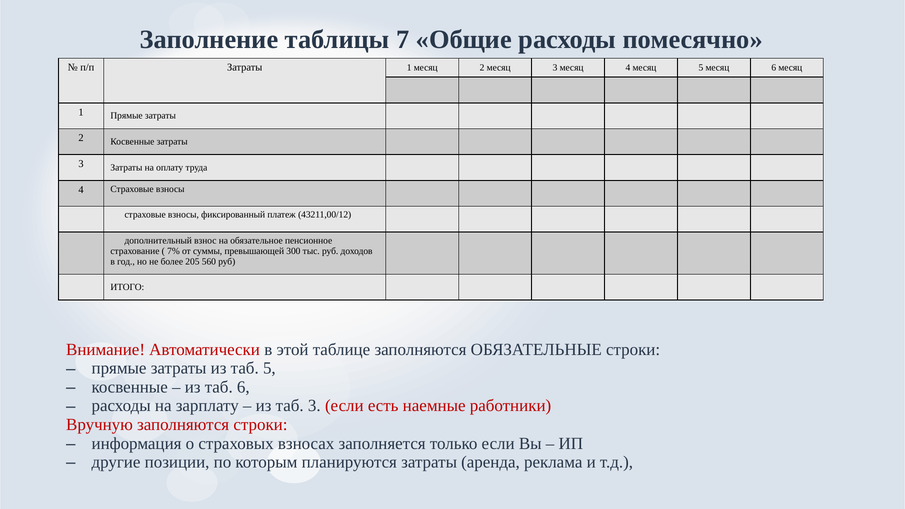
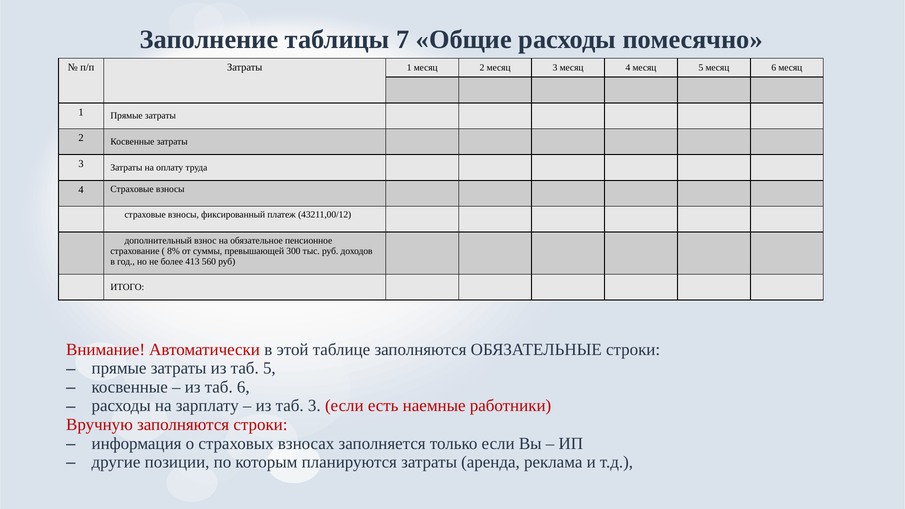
7%: 7% -> 8% (174, 251)
205: 205 -> 413 (192, 261)
